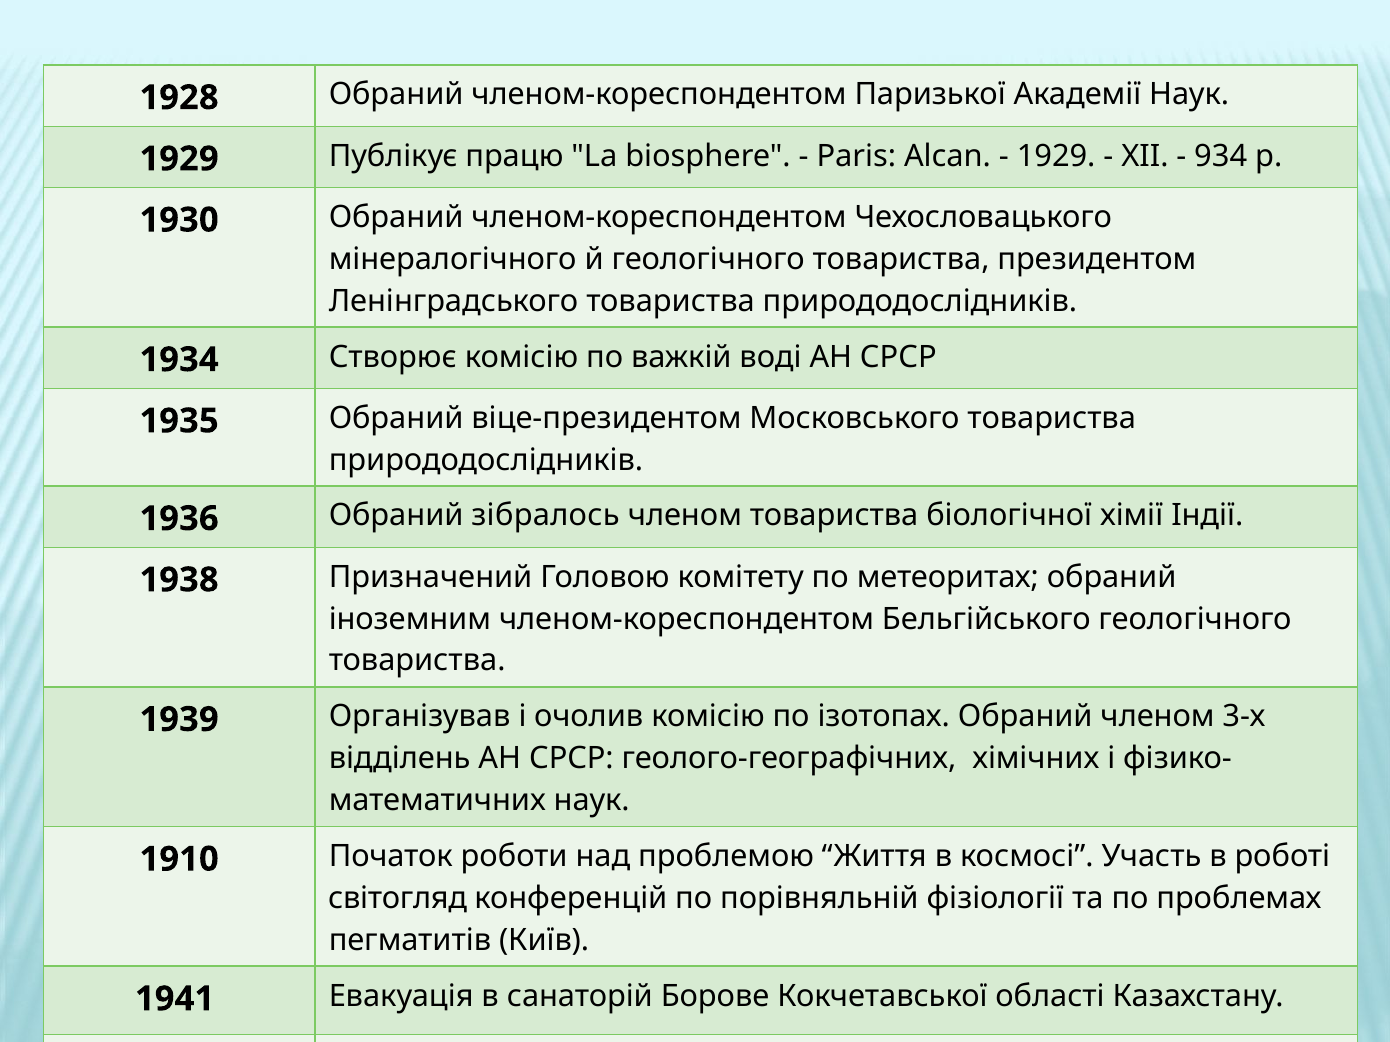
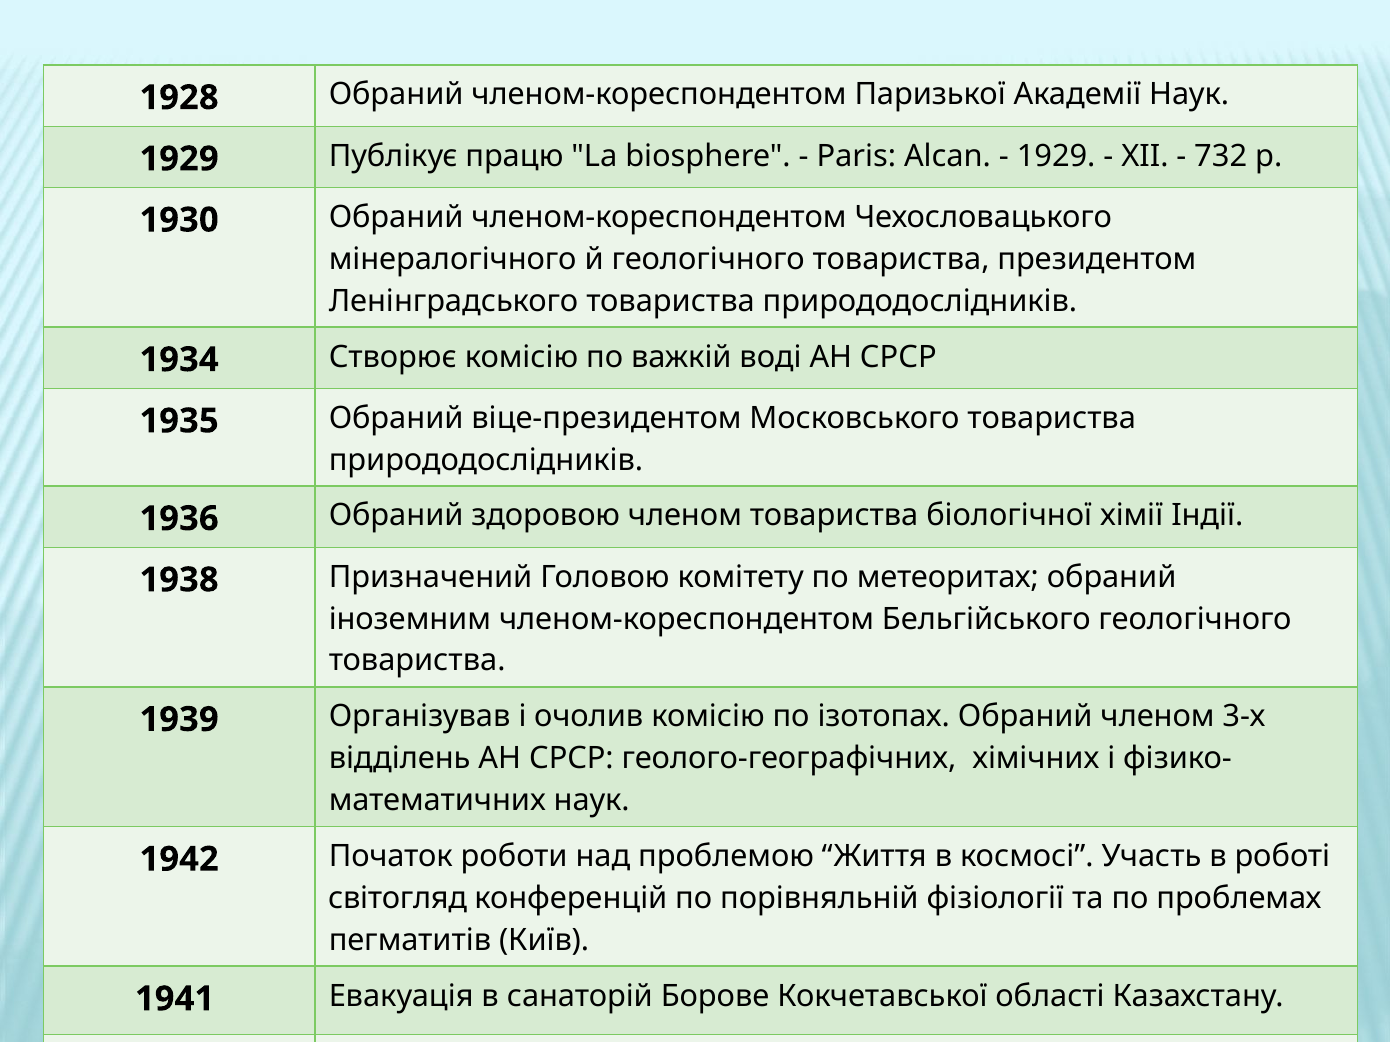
934: 934 -> 732 (1221, 156)
зібралось: зібралось -> здоровою (546, 516)
1910: 1910 -> 1942 (179, 860)
